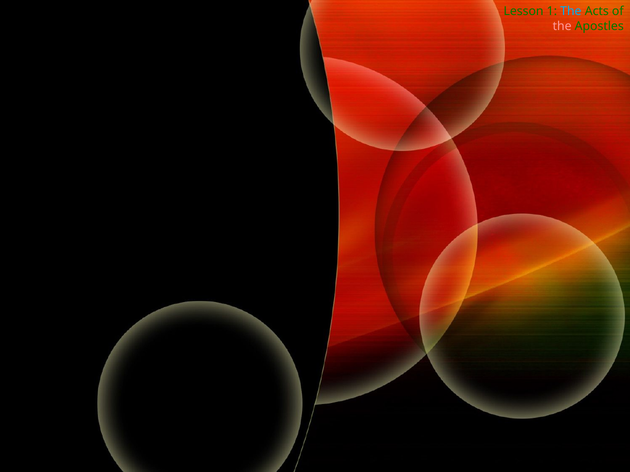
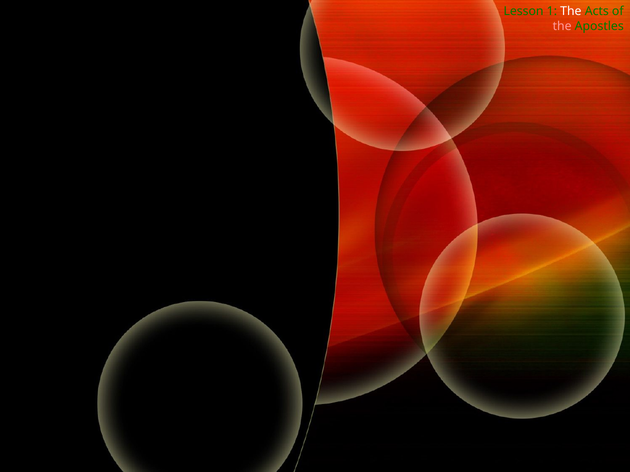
The colour: light blue -> white (571, 11)
